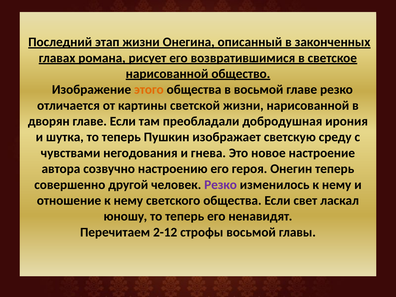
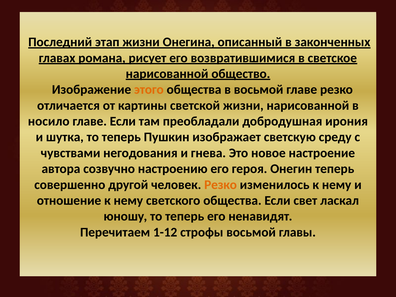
дворян: дворян -> носило (49, 121)
Резко colour: purple -> orange (221, 185)
2-12: 2-12 -> 1-12 (165, 232)
